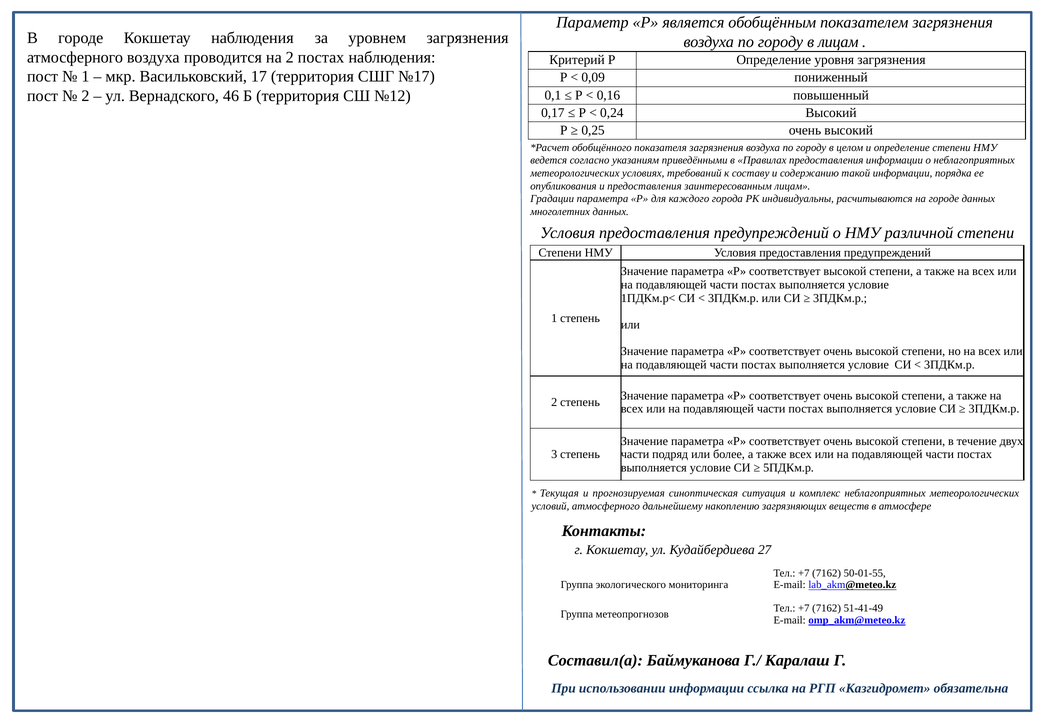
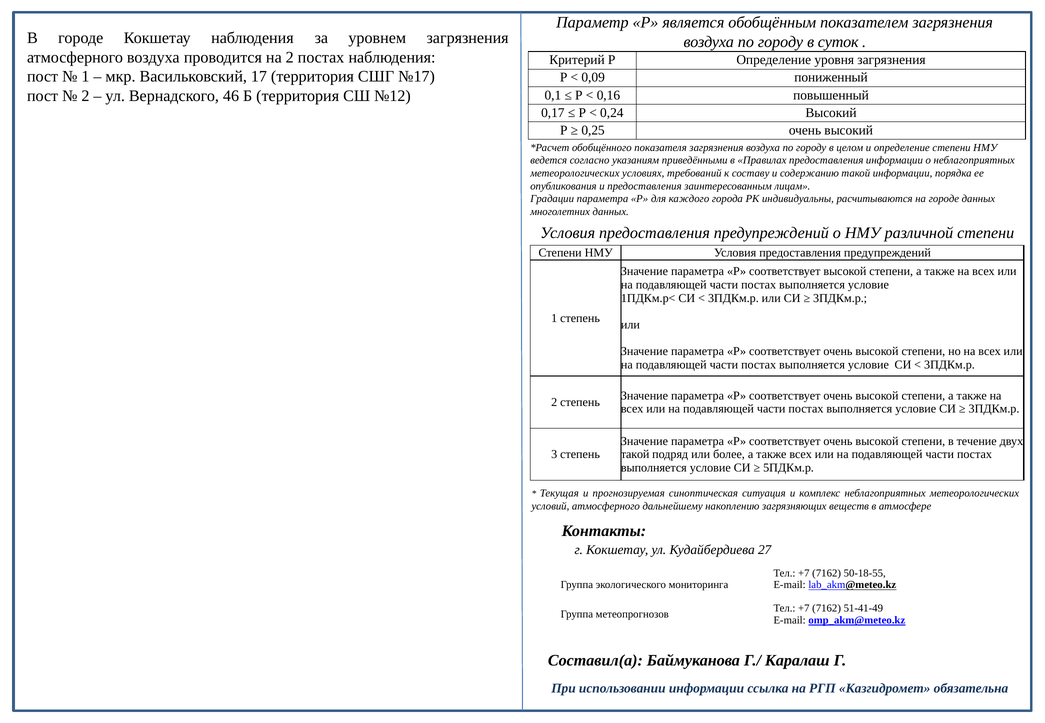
в лицам: лицам -> суток (838, 42)
части: части -> такой (635, 455)
50-01-55: 50-01-55 -> 50-18-55 (865, 573)
